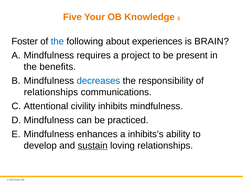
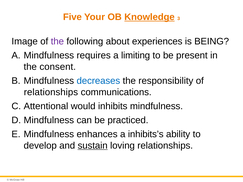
Knowledge underline: none -> present (149, 17)
Foster: Foster -> Image (25, 41)
the colour: blue -> purple (57, 41)
BRAIN: BRAIN -> BEING (212, 41)
project: project -> limiting (136, 56)
benefits: benefits -> consent (58, 67)
civility: civility -> would (83, 106)
